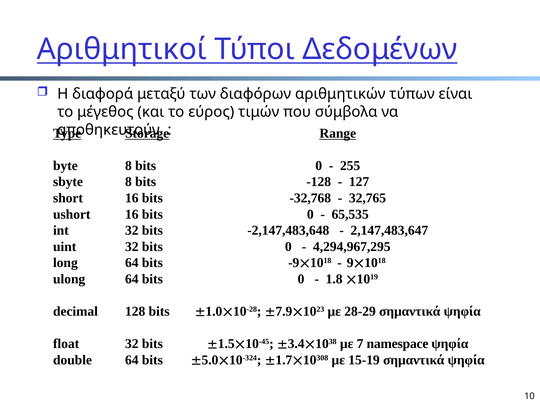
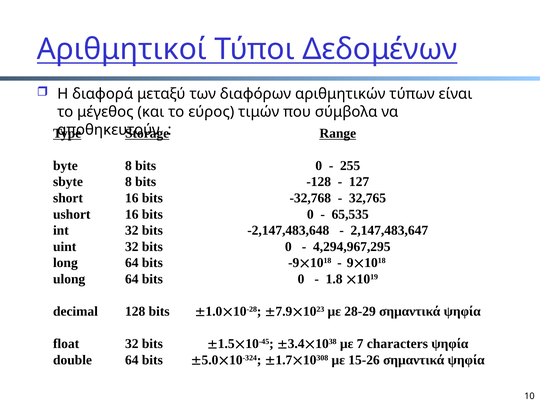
namespace: namespace -> characters (397, 344)
15-19: 15-19 -> 15-26 (364, 360)
